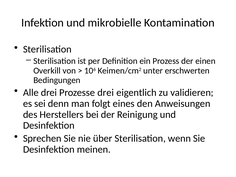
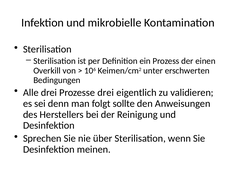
eines: eines -> sollte (124, 104)
